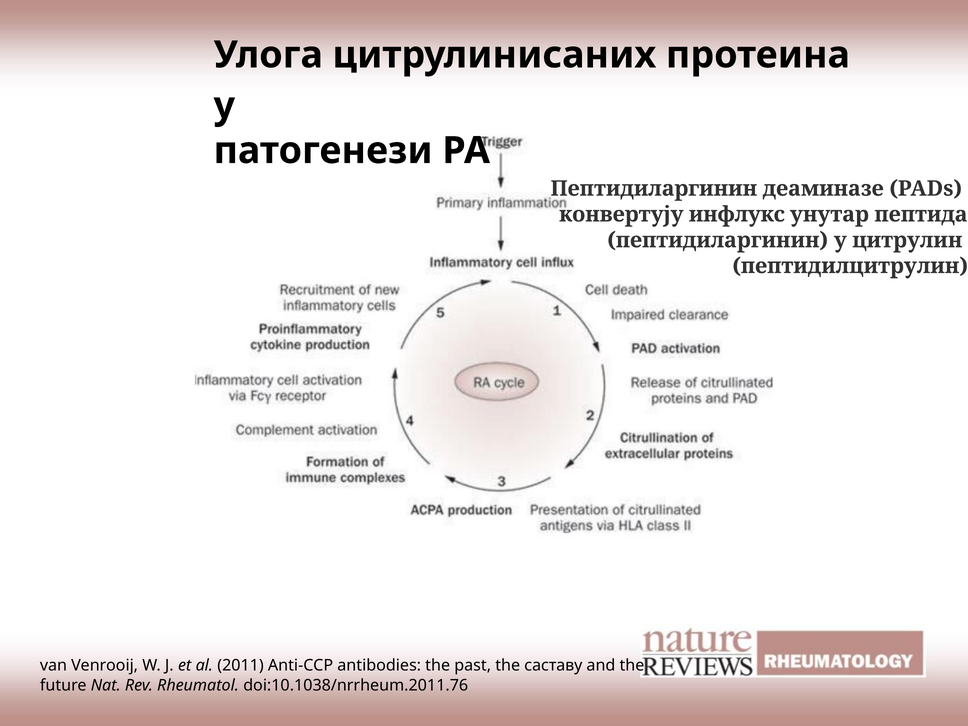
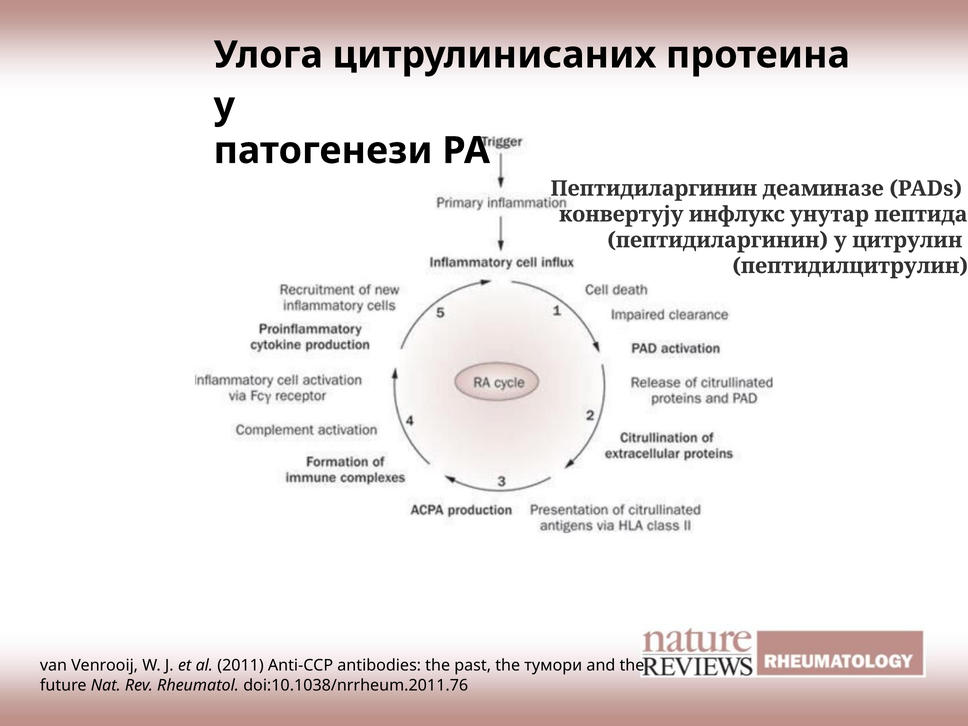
саставу: саставу -> тумори (553, 665)
